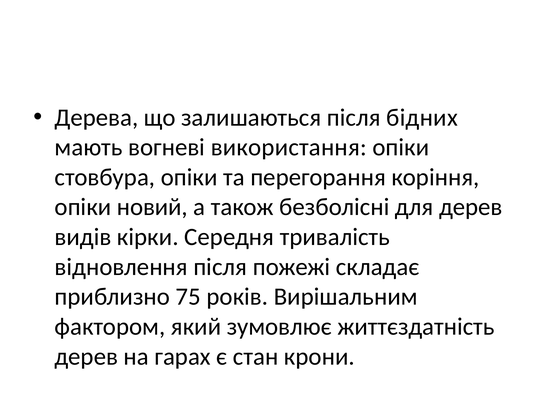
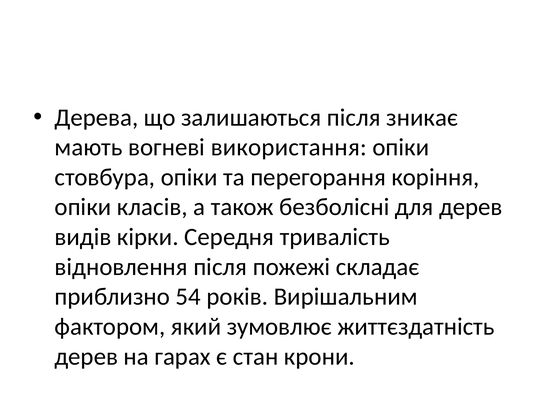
бідних: бідних -> зникає (422, 117)
новий: новий -> класів (152, 207)
75: 75 -> 54 (188, 297)
